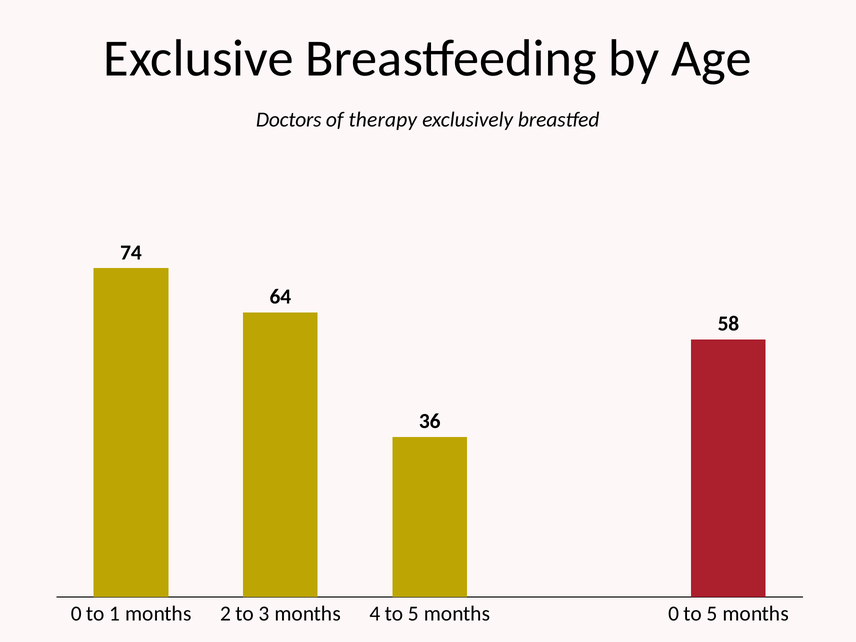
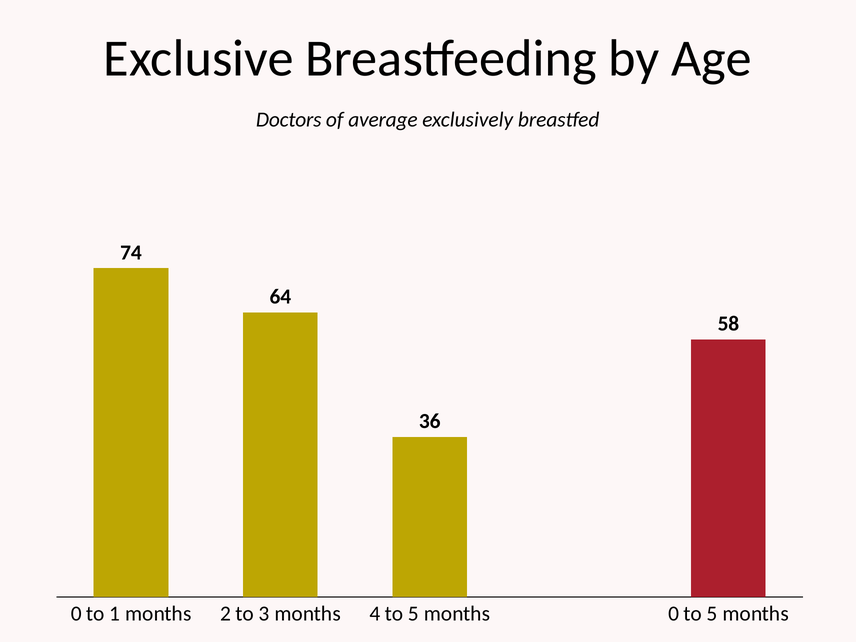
therapy: therapy -> average (383, 120)
